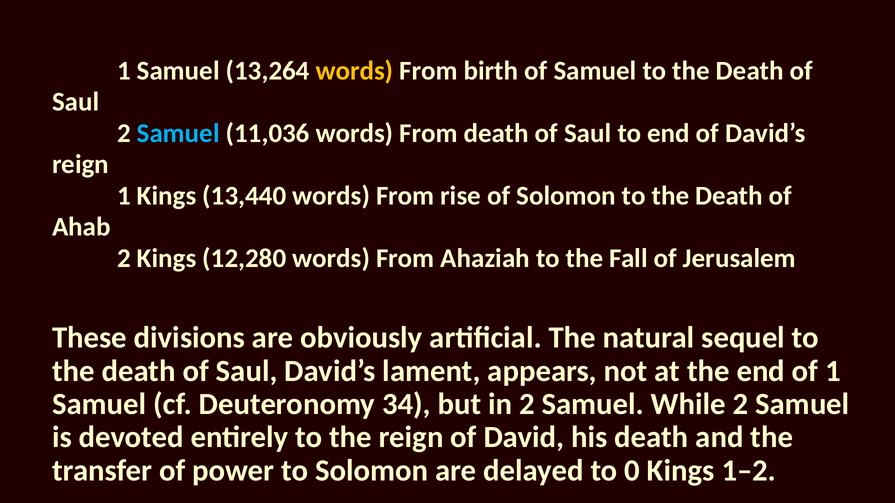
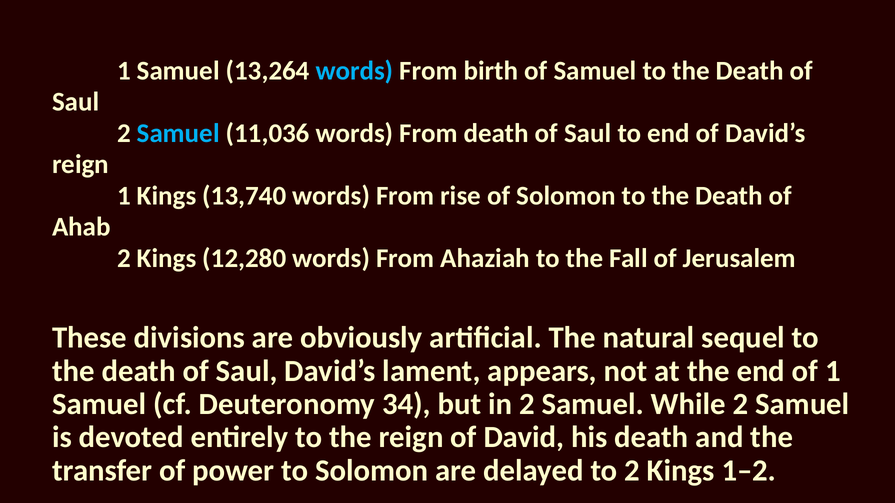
words colour: yellow -> light blue (355, 71)
13,440: 13,440 -> 13,740 (244, 196)
to 0: 0 -> 2 (632, 471)
